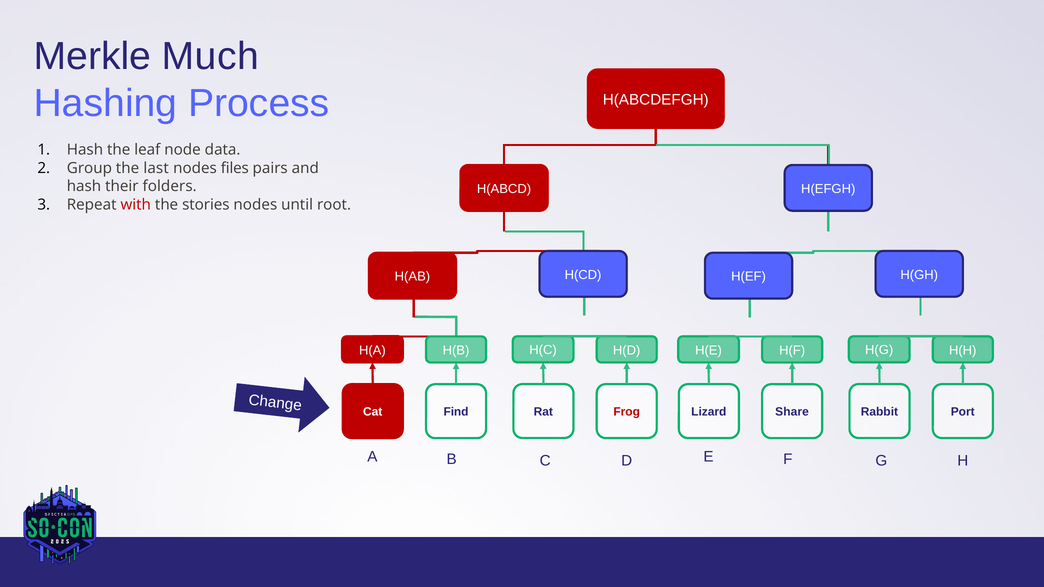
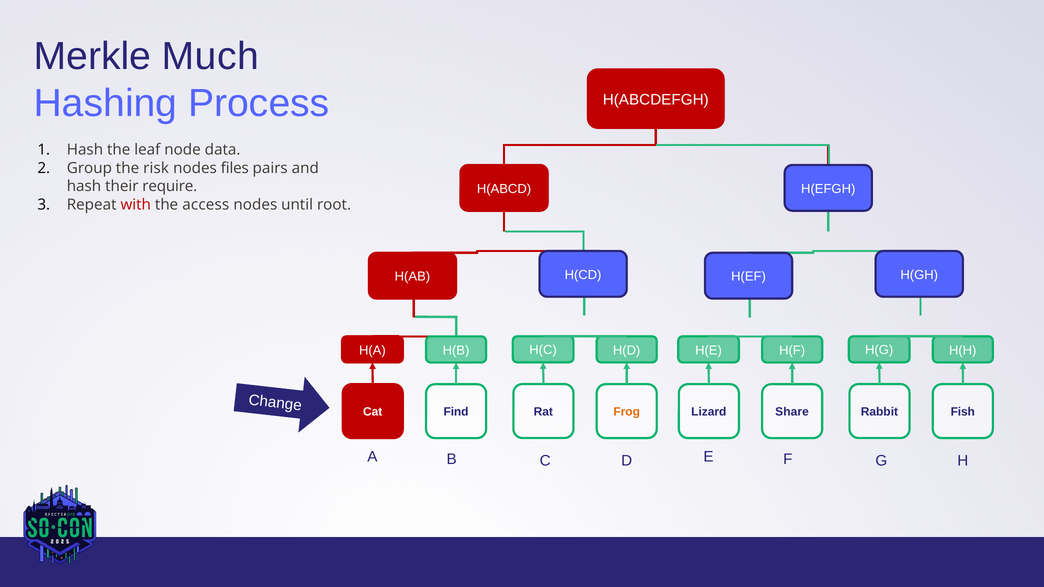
last: last -> risk (156, 168)
folders: folders -> require (170, 186)
stories: stories -> access (206, 205)
Frog colour: red -> orange (627, 412)
Port: Port -> Fish (963, 412)
